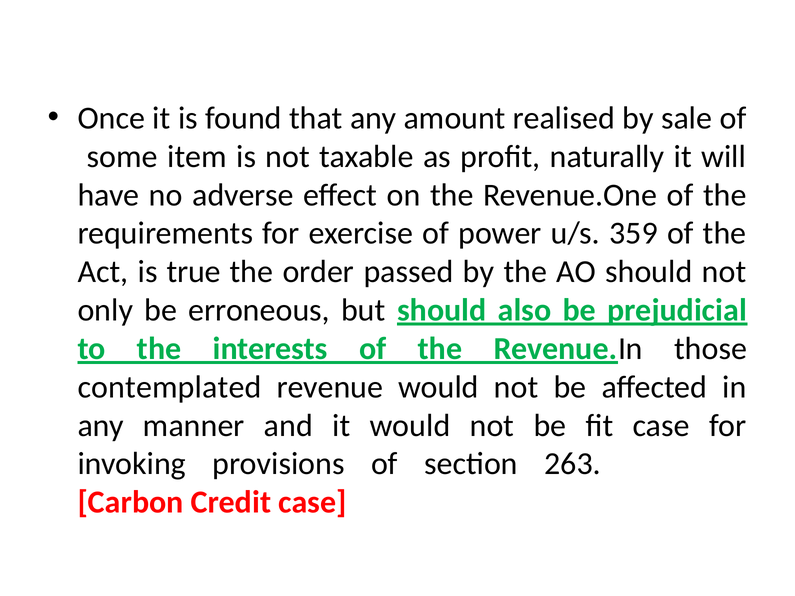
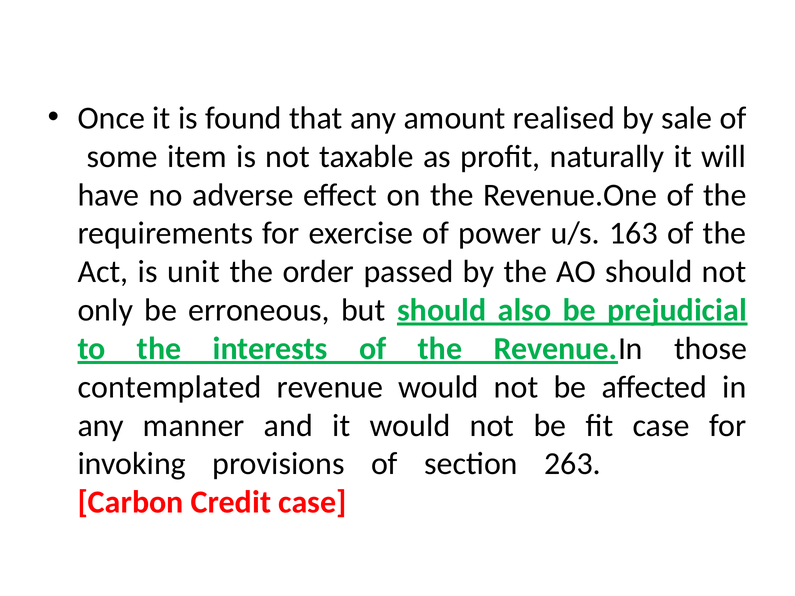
359: 359 -> 163 (634, 233)
true: true -> unit (193, 272)
